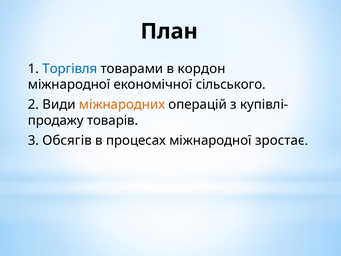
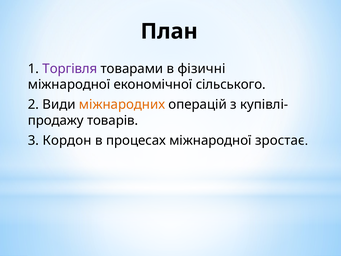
Торгівля colour: blue -> purple (70, 69)
кордон: кордон -> фізичні (202, 69)
Обсягів: Обсягів -> Кордон (67, 140)
